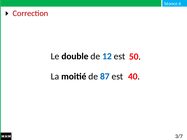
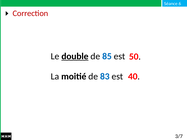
double underline: none -> present (75, 56)
12: 12 -> 85 (107, 56)
87: 87 -> 83 (105, 77)
